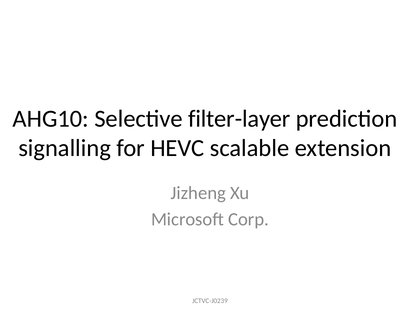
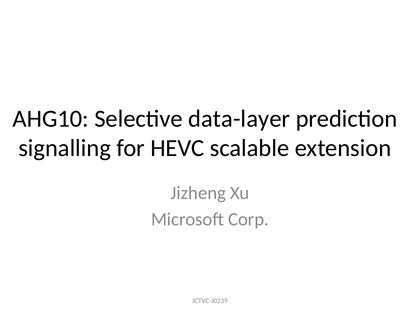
filter-layer: filter-layer -> data-layer (239, 119)
